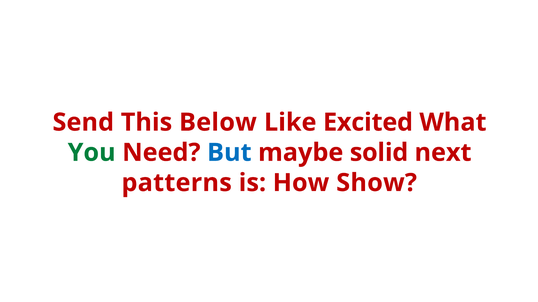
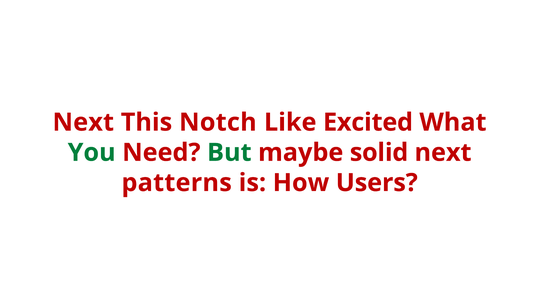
Send: Send -> Next (83, 123)
Below: Below -> Notch (218, 123)
But colour: blue -> green (229, 153)
Show: Show -> Users (377, 183)
